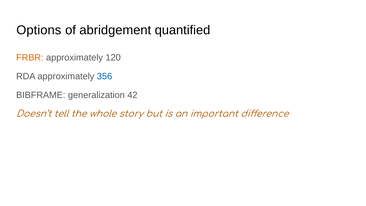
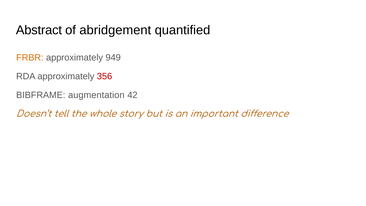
Options: Options -> Abstract (39, 30)
120: 120 -> 949 (113, 58)
356 colour: blue -> red (105, 76)
generalization: generalization -> augmentation (96, 95)
